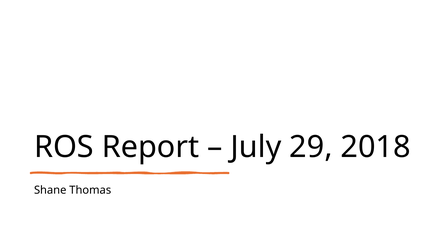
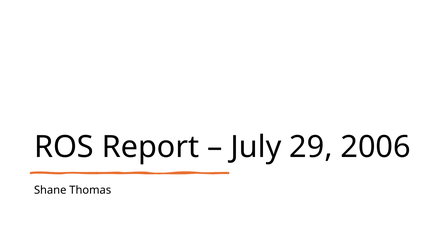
2018: 2018 -> 2006 (376, 147)
